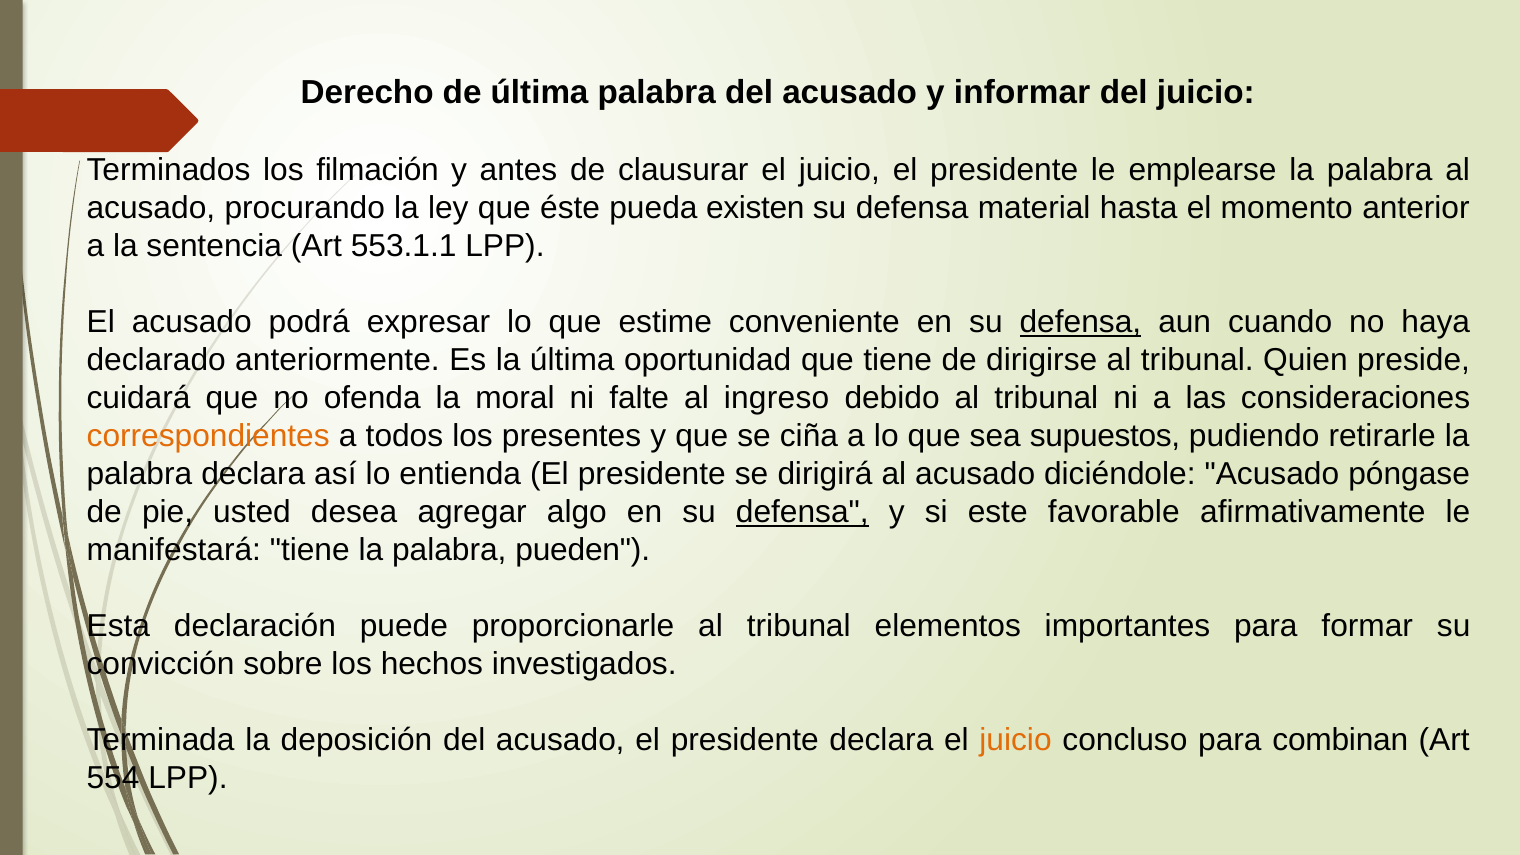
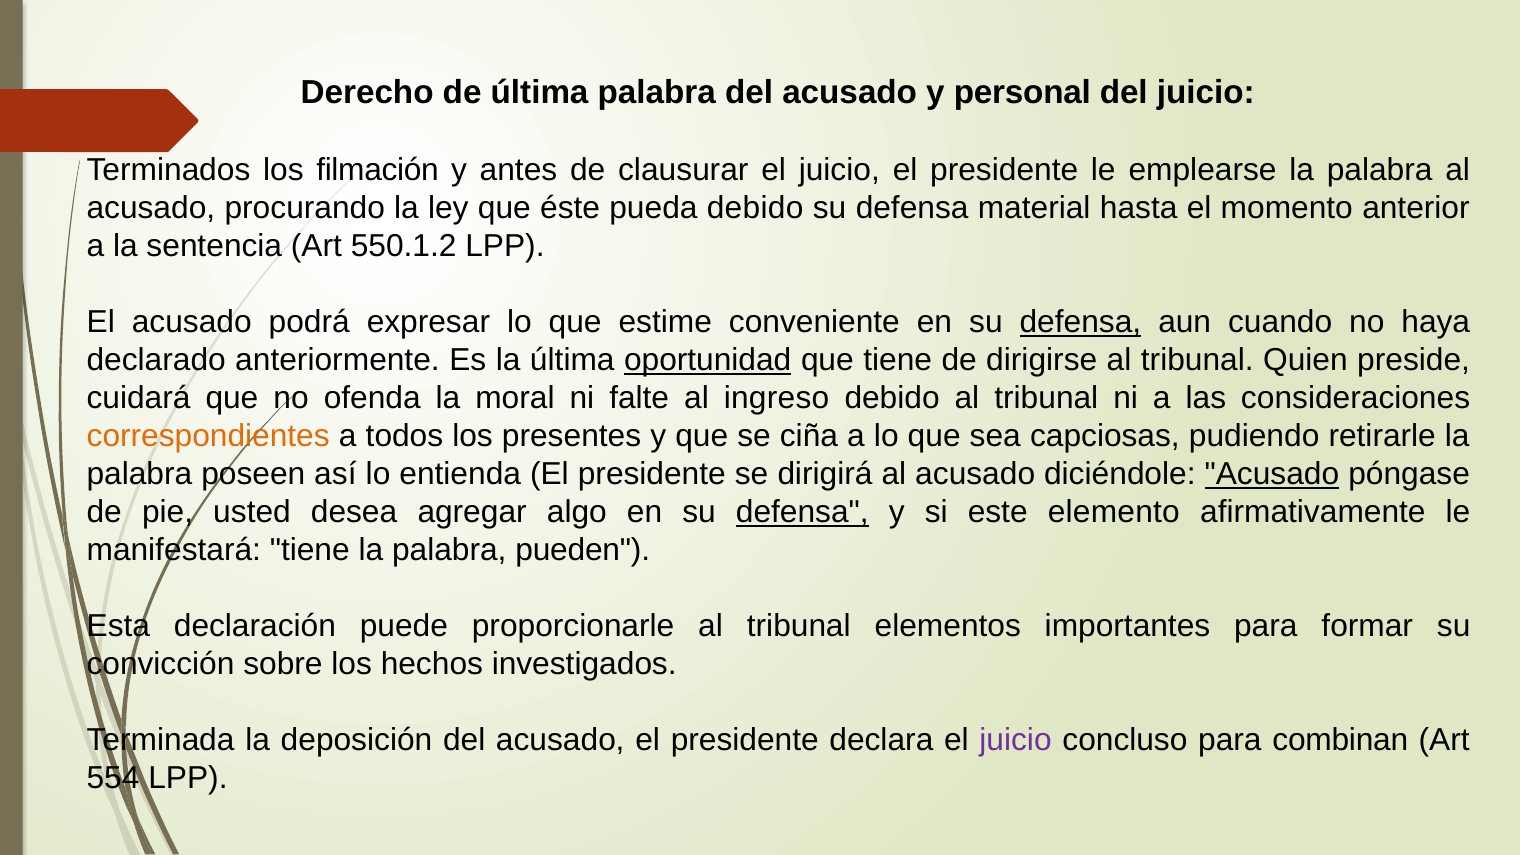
informar: informar -> personal (1022, 93)
pueda existen: existen -> debido (755, 208)
553.1.1: 553.1.1 -> 550.1.2 (404, 246)
oportunidad underline: none -> present (708, 360)
supuestos: supuestos -> capciosas (1105, 436)
palabra declara: declara -> poseen (253, 474)
Acusado underline: none -> present (1272, 474)
favorable: favorable -> elemento (1114, 512)
juicio colour: orange -> purple (1015, 740)
